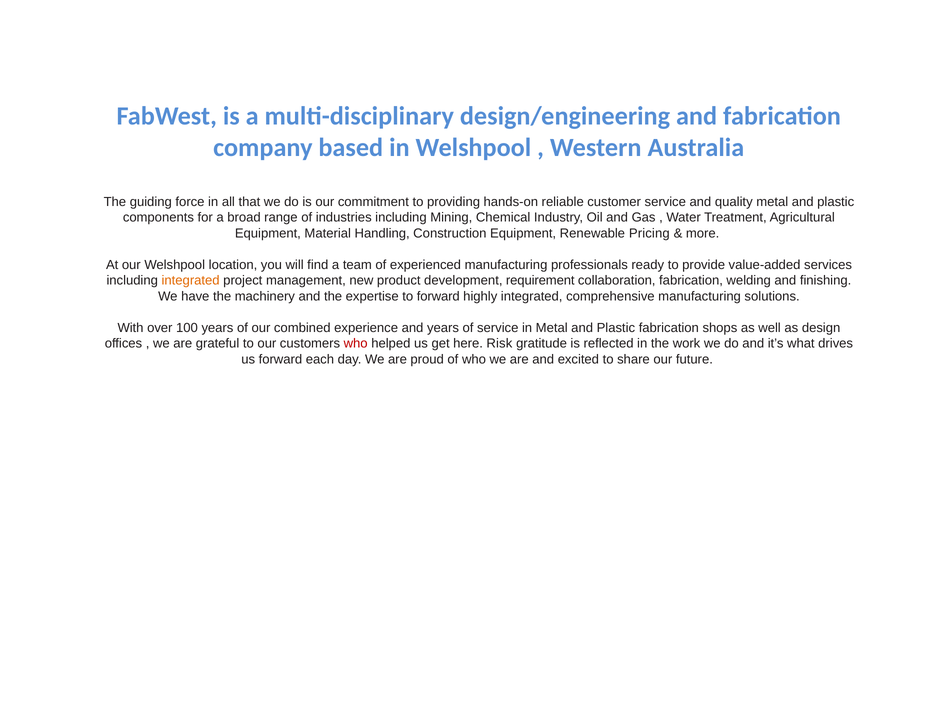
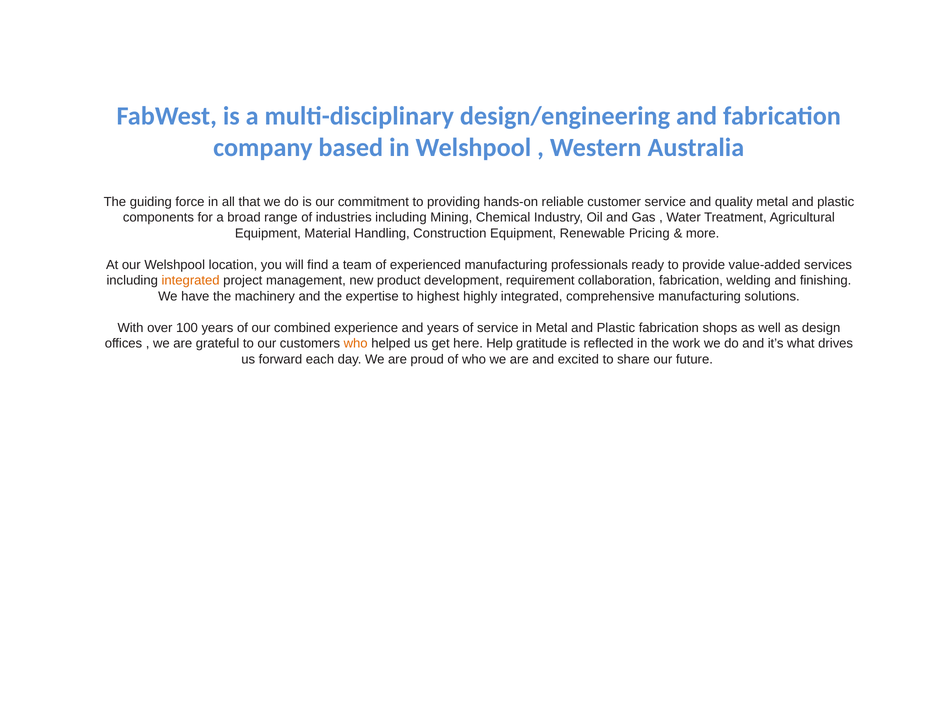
to forward: forward -> highest (438, 296)
who colour: red -> orange (356, 343)
Risk: Risk -> Help (500, 343)
